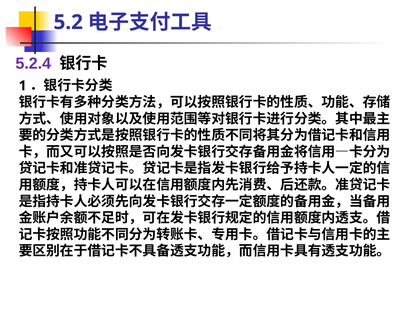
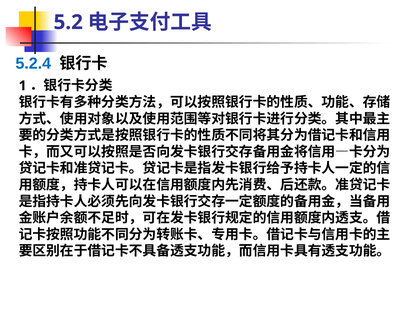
5.2.4 colour: purple -> blue (33, 64)
